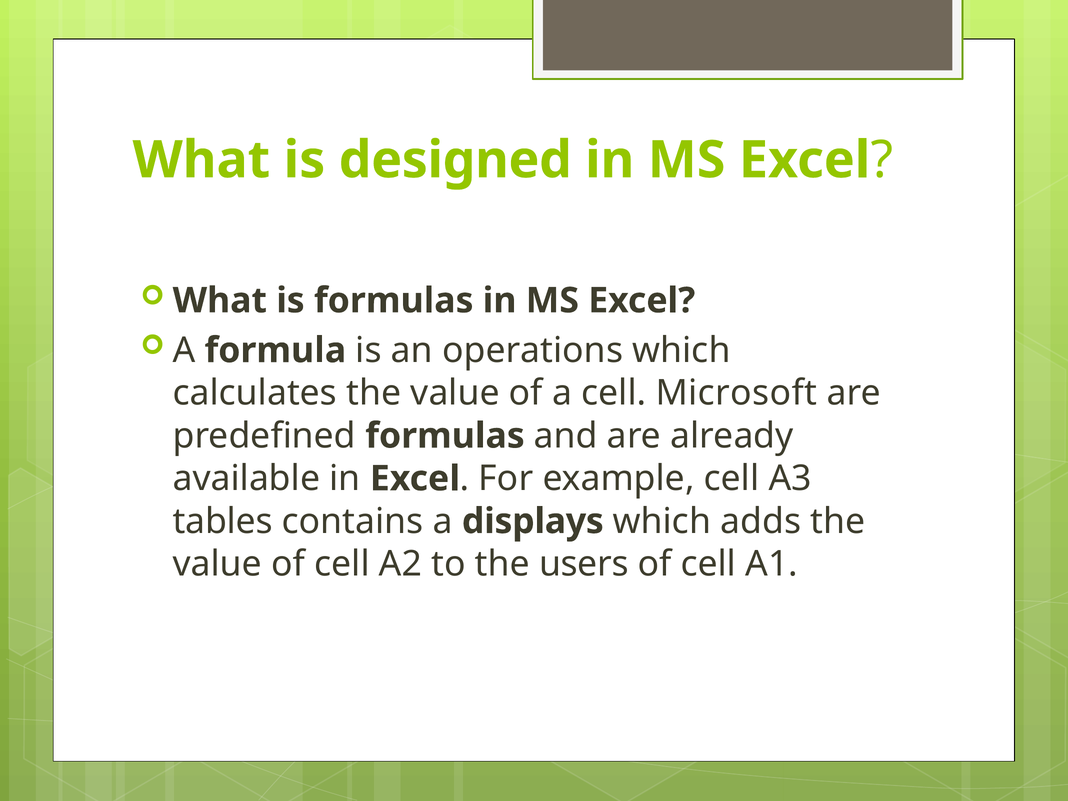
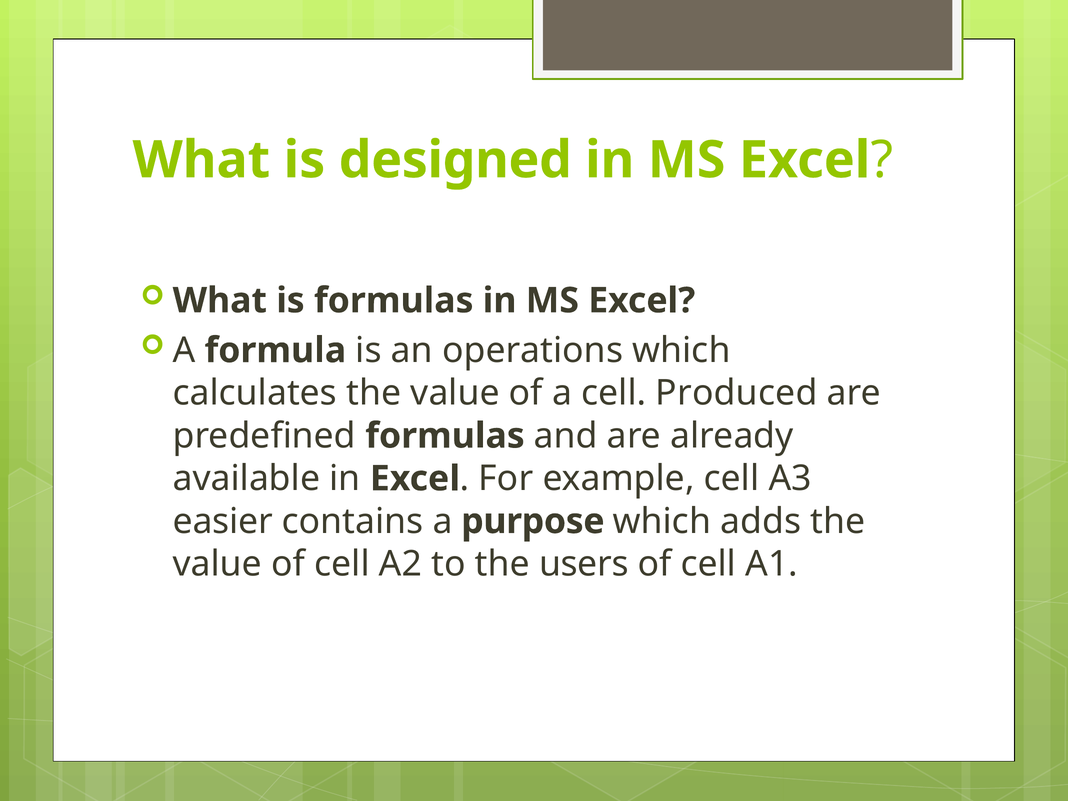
Microsoft: Microsoft -> Produced (736, 393)
tables: tables -> easier (223, 521)
displays: displays -> purpose (533, 521)
